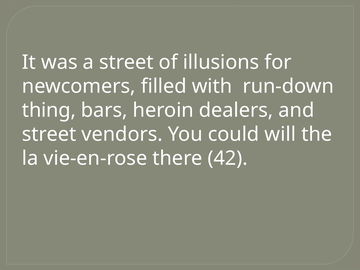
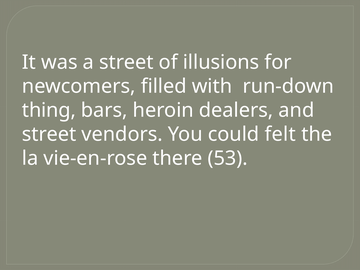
will: will -> felt (280, 134)
42: 42 -> 53 (228, 158)
